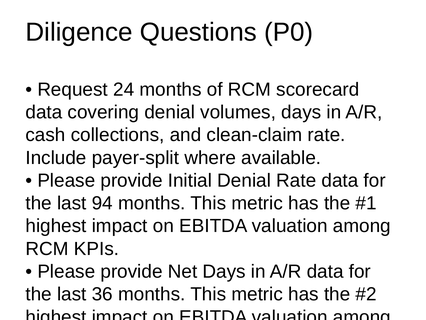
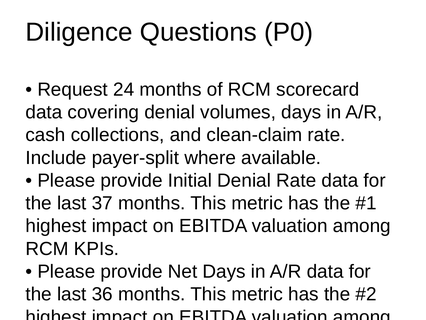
94: 94 -> 37 (102, 203)
